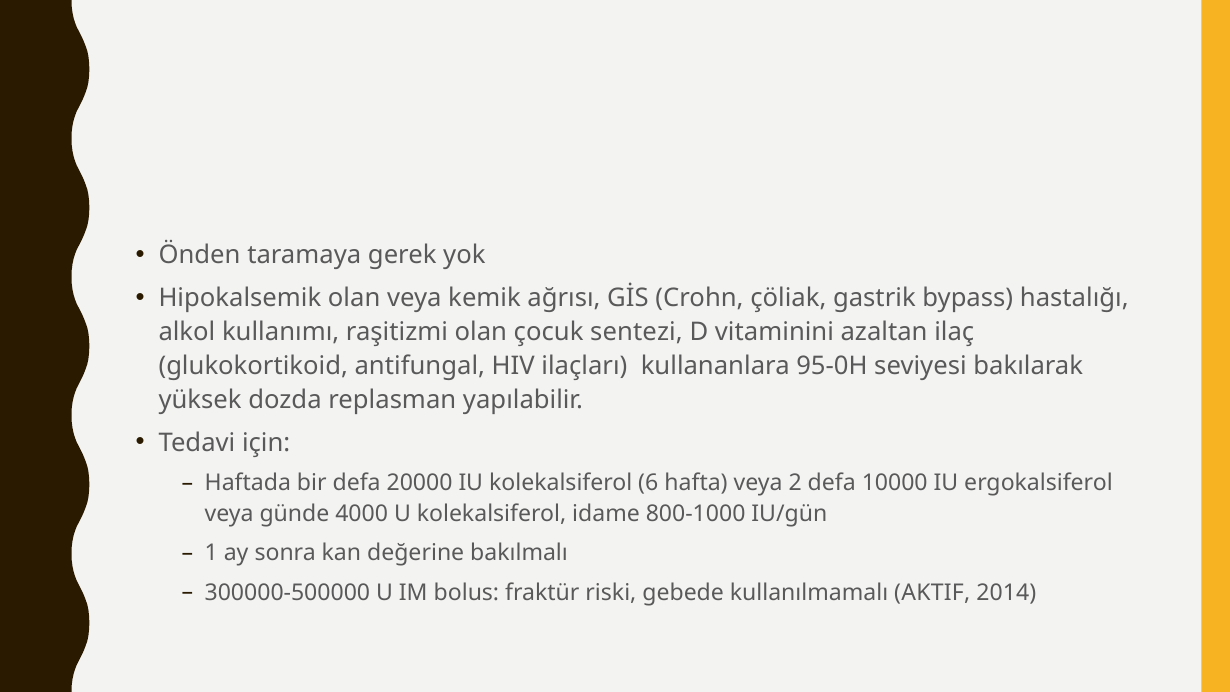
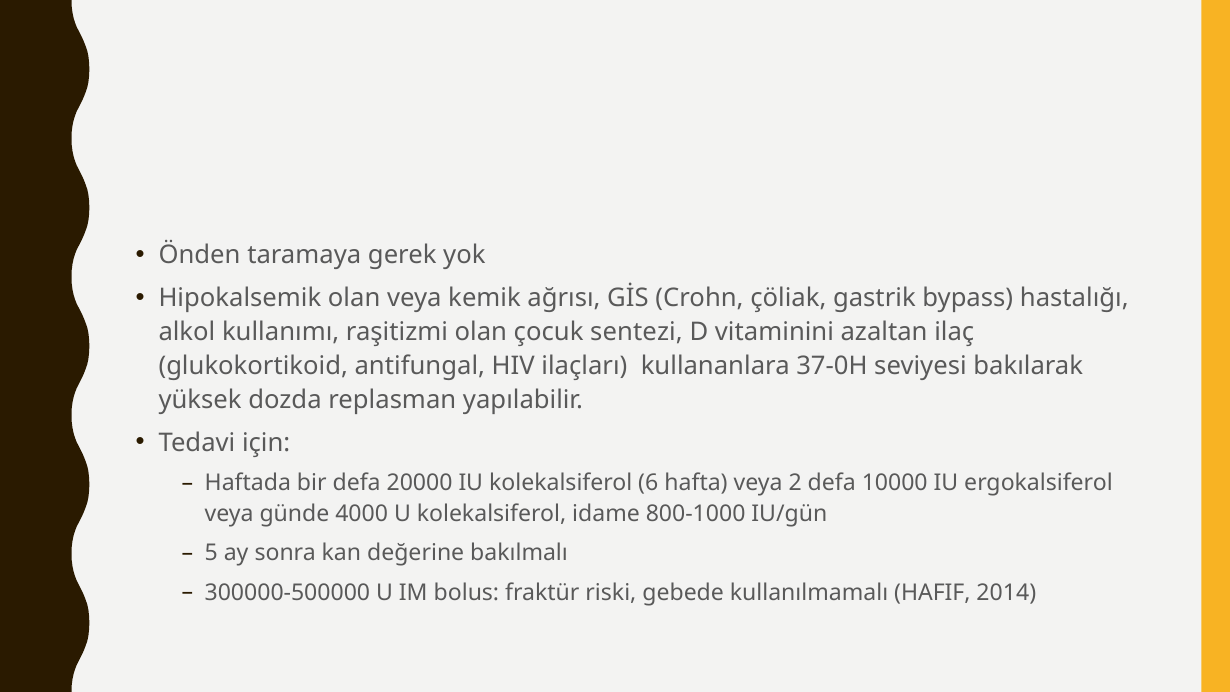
95-0H: 95-0H -> 37-0H (832, 366)
1: 1 -> 5 (211, 553)
AKTIF: AKTIF -> HAFIF (932, 592)
